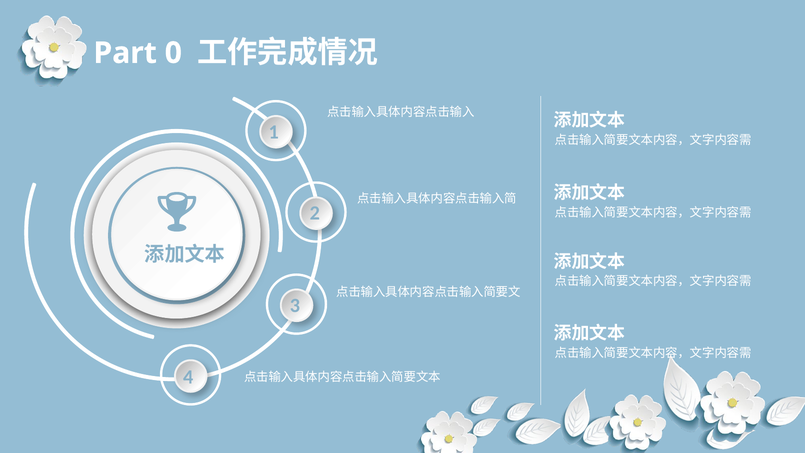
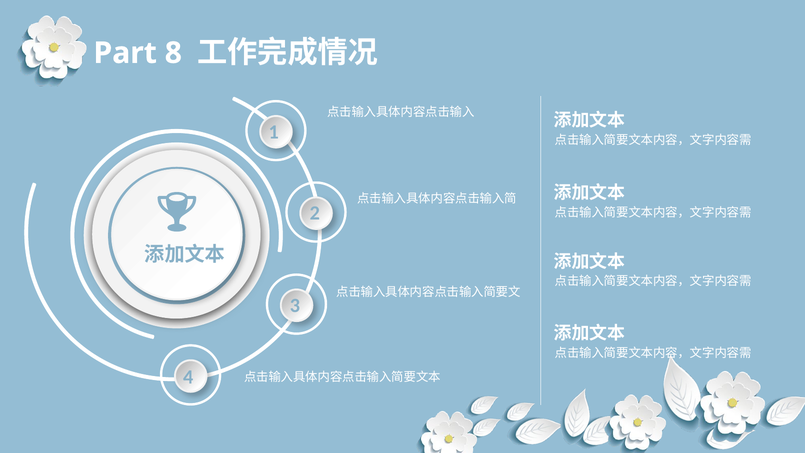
0: 0 -> 8 (173, 53)
